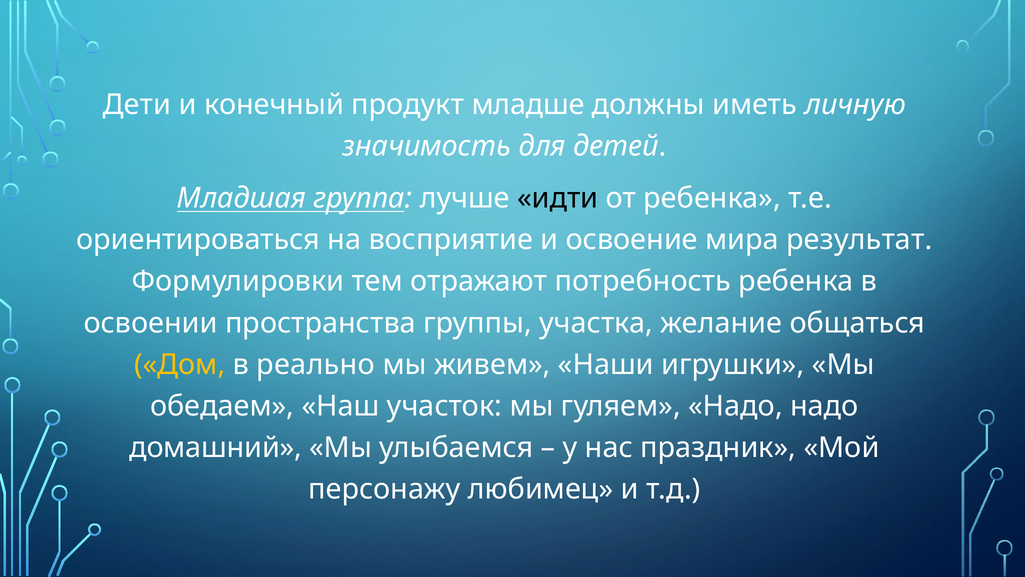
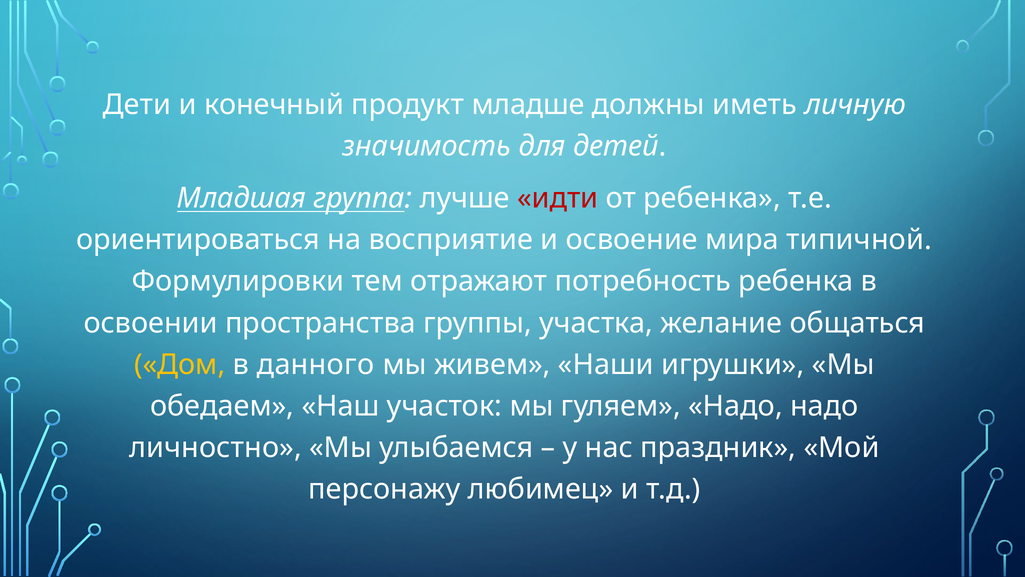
идти colour: black -> red (558, 198)
результат: результат -> типичной (859, 240)
реально: реально -> данного (316, 364)
домашний: домашний -> личностно (215, 447)
